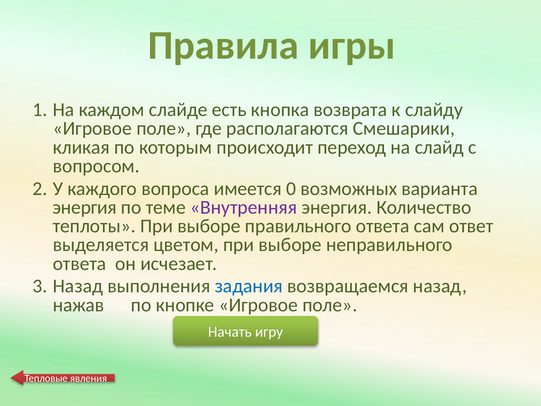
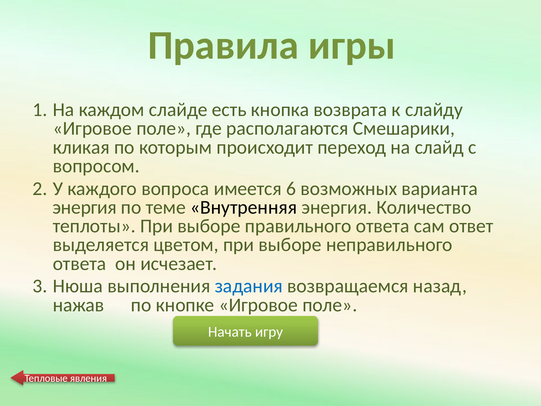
0: 0 -> 6 (291, 188)
Внутренняя colour: purple -> black (244, 207)
3 Назад: Назад -> Нюша (78, 286)
